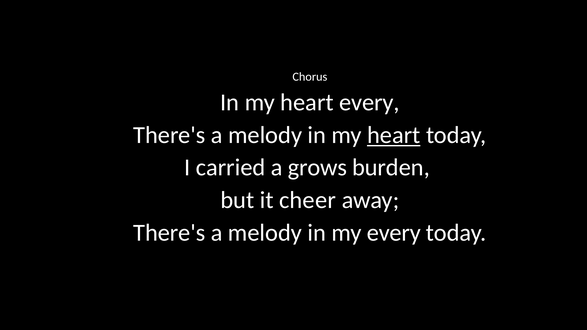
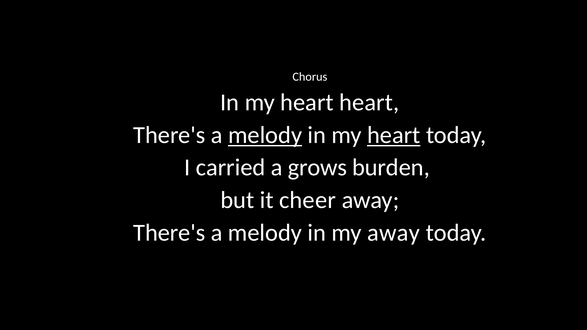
heart every: every -> heart (369, 103)
melody underline: none -> present (265, 135)
my every: every -> away (394, 233)
